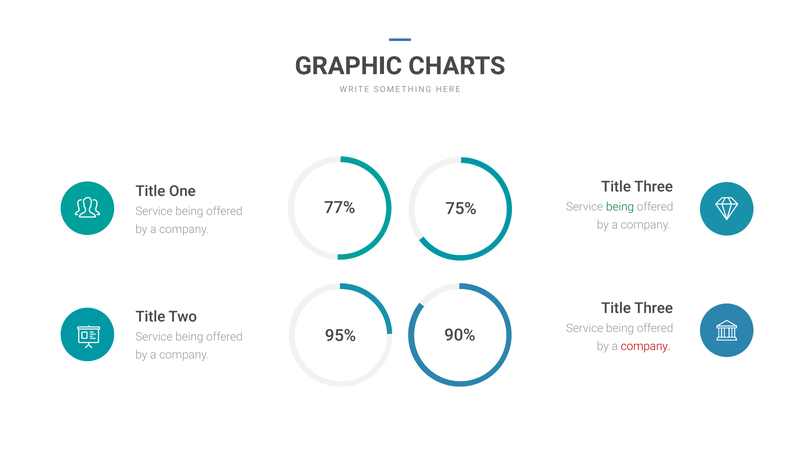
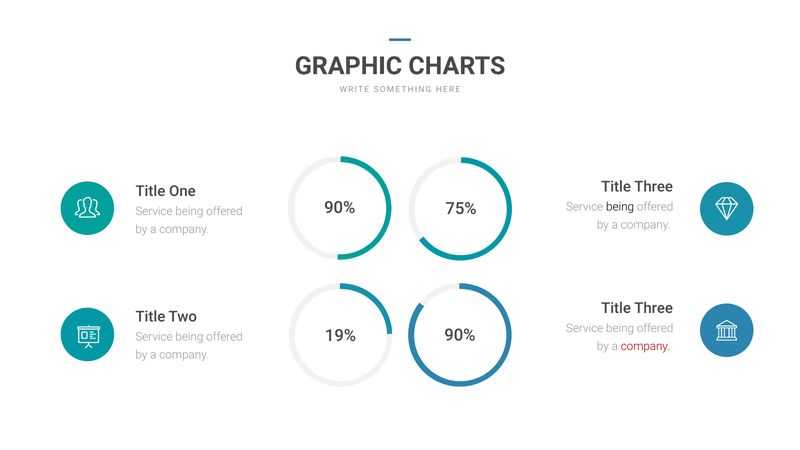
77%: 77% -> 90% (340, 208)
being colour: green -> black (620, 207)
95%: 95% -> 19% (341, 336)
